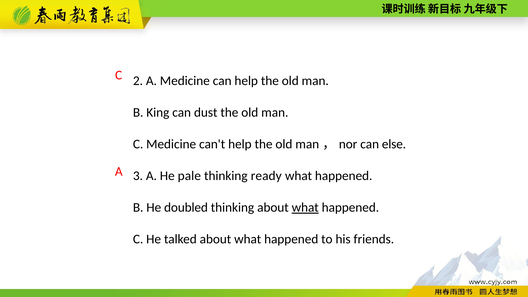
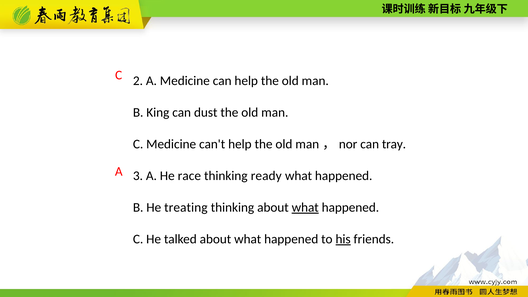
else: else -> tray (394, 144)
pale: pale -> race (189, 176)
doubled: doubled -> treating (186, 207)
his underline: none -> present (343, 239)
